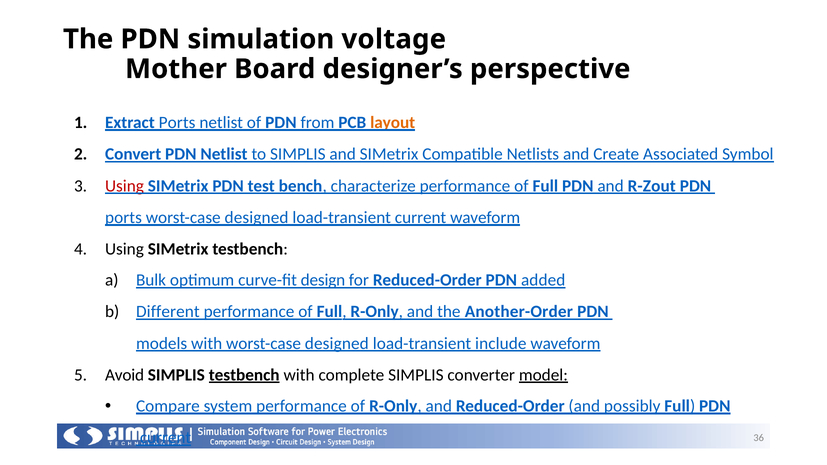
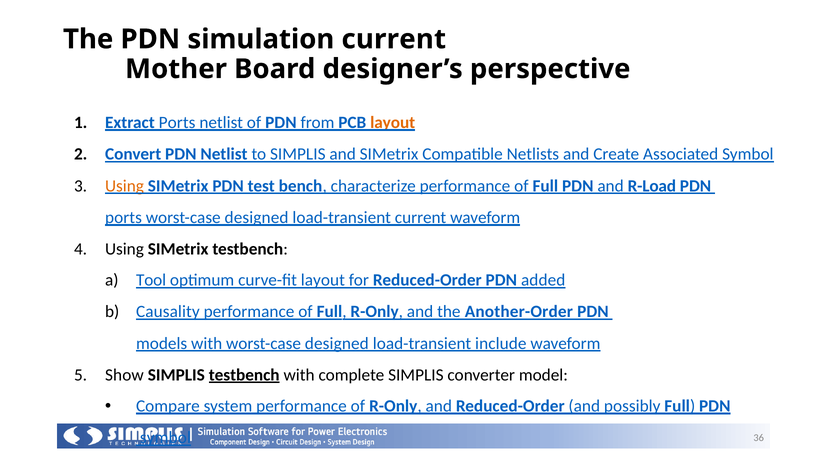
simulation voltage: voltage -> current (394, 39)
Using colour: red -> orange (124, 186)
R-Zout: R-Zout -> R-Load (652, 186)
Bulk: Bulk -> Tool (151, 280)
curve-fit design: design -> layout (323, 280)
Different: Different -> Causality (168, 312)
Avoid: Avoid -> Show (124, 375)
model underline: present -> none (543, 375)
current: current -> symbol (165, 438)
